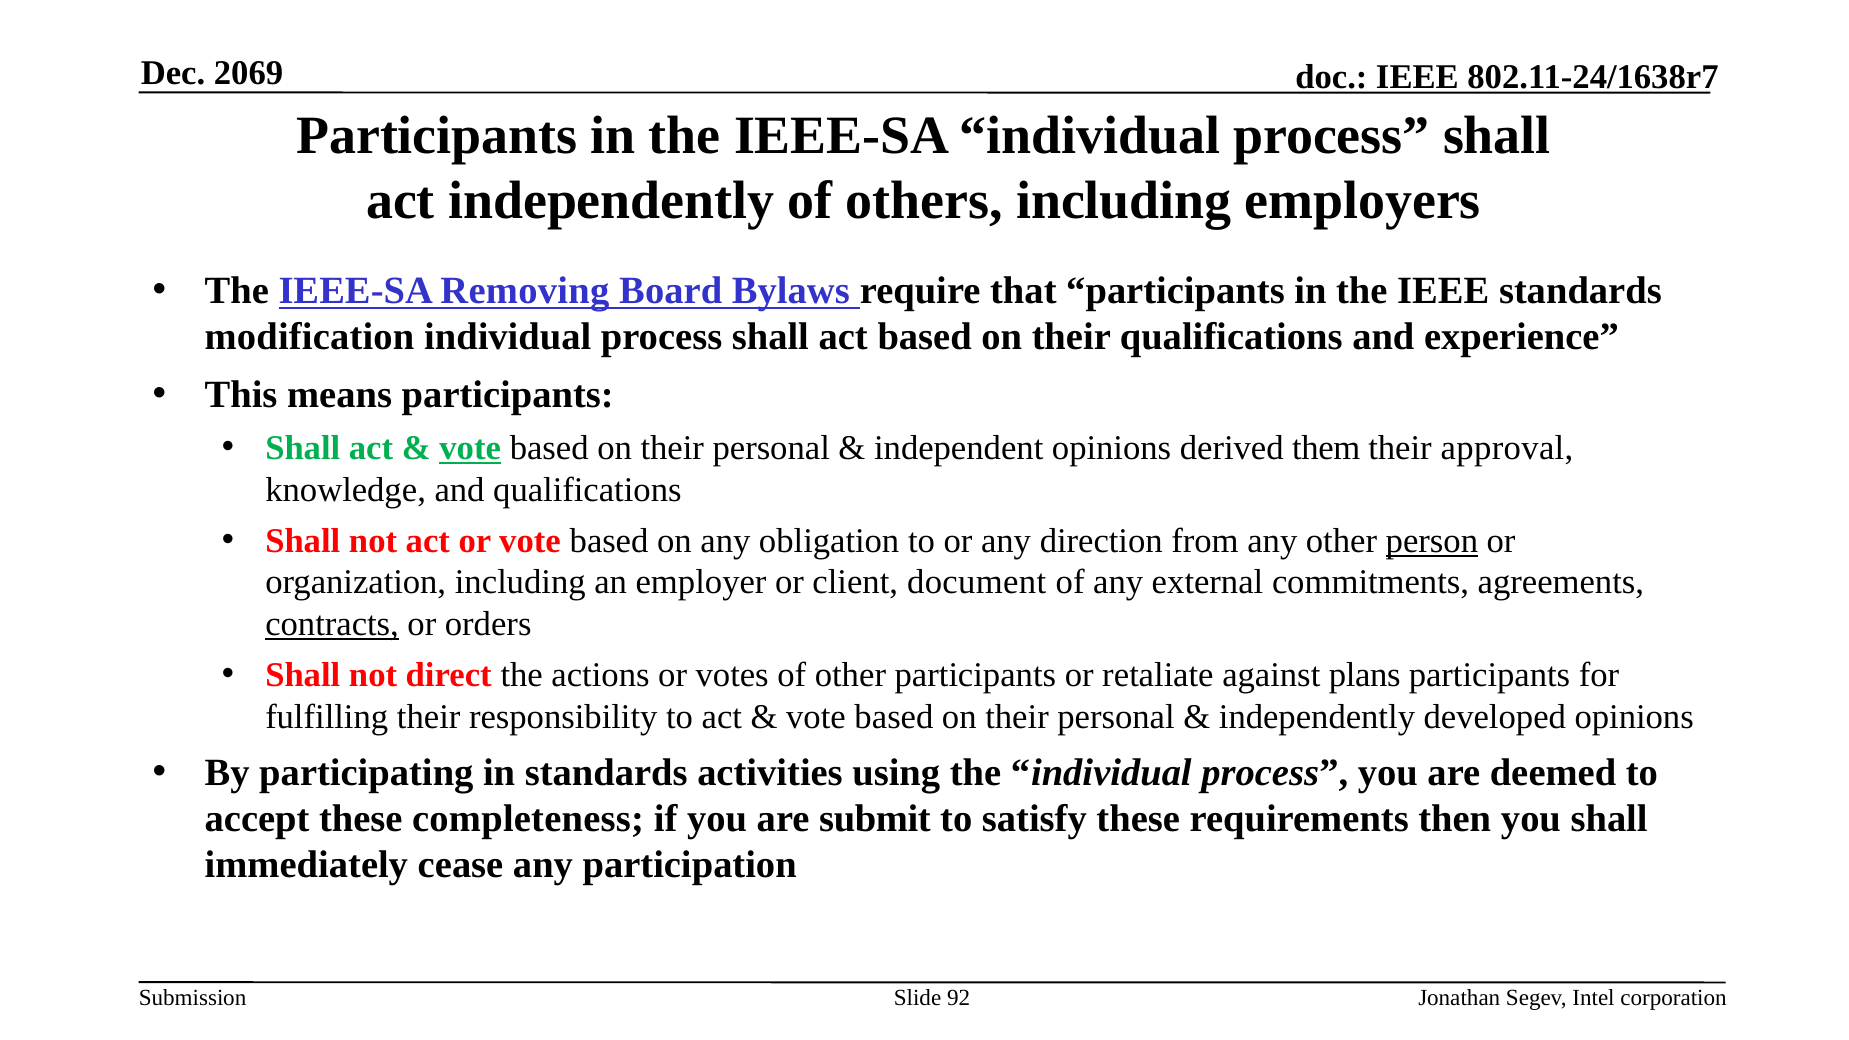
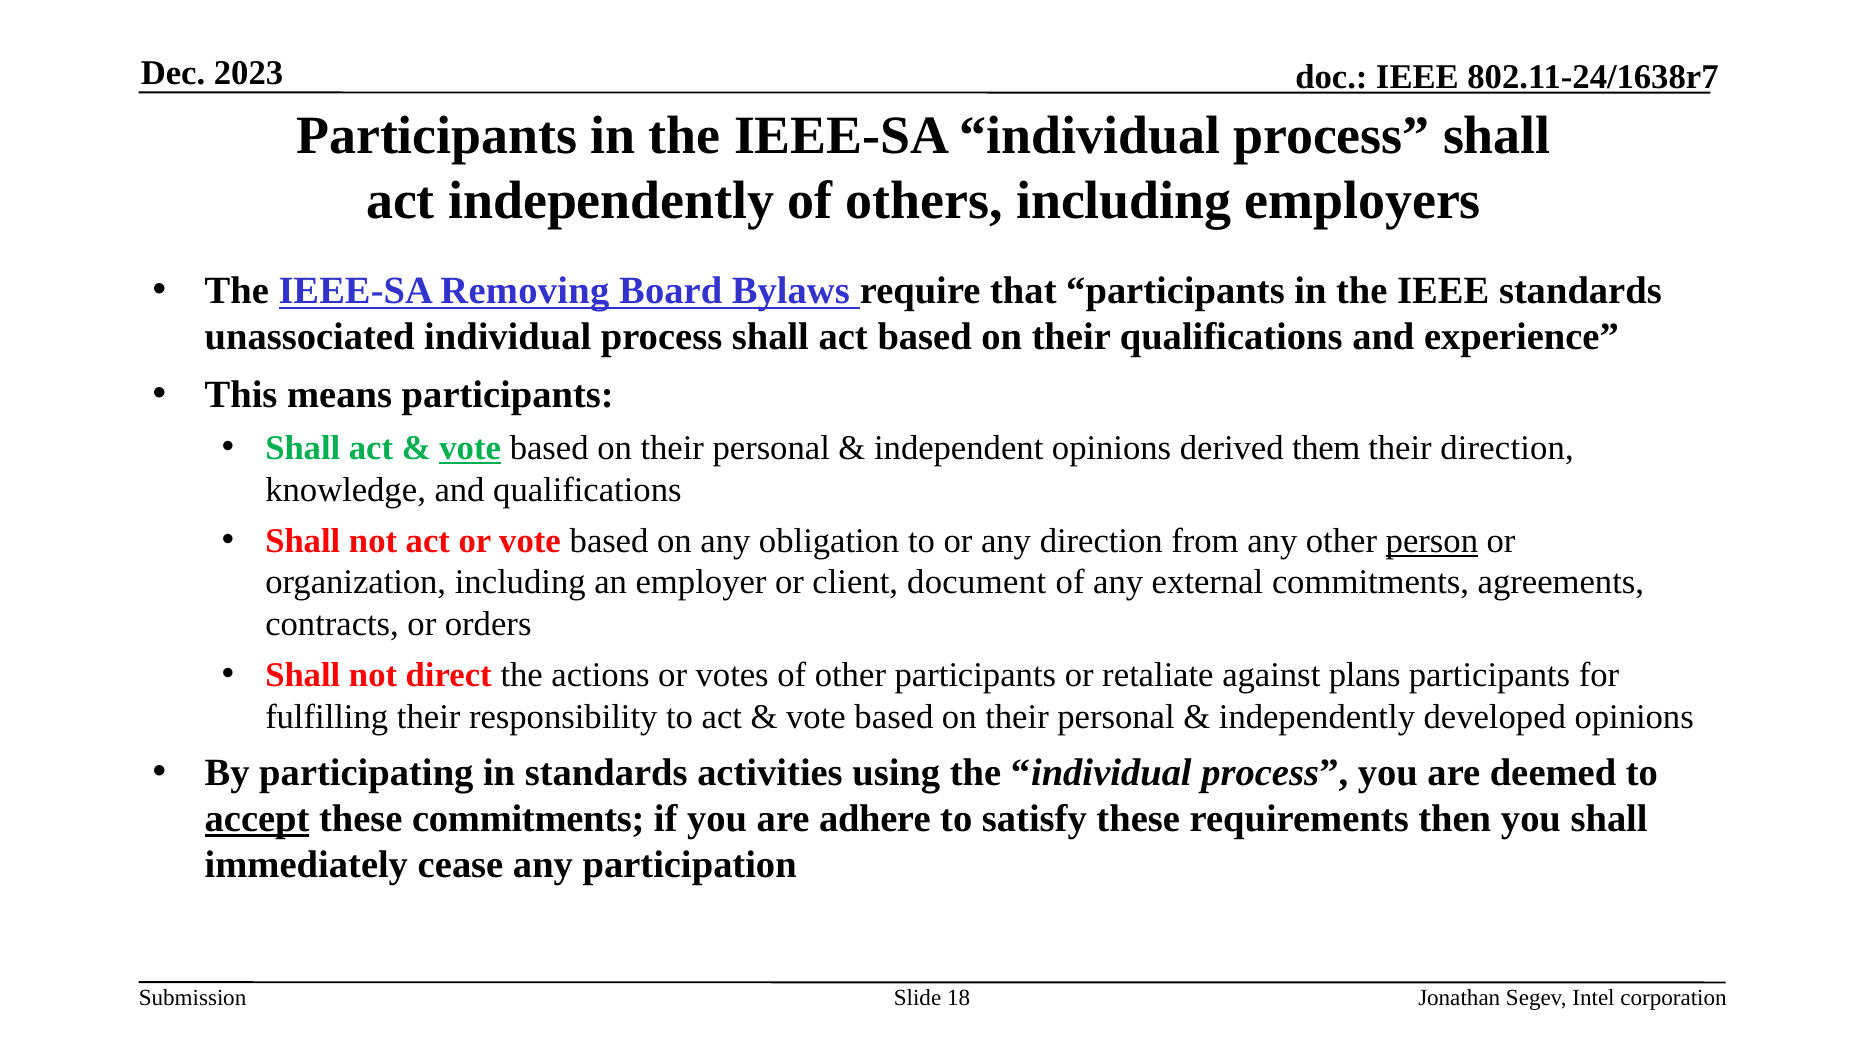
2069: 2069 -> 2023 (249, 74)
modification: modification -> unassociated (310, 337)
their approval: approval -> direction (1507, 448)
contracts underline: present -> none (332, 624)
accept underline: none -> present (257, 819)
these completeness: completeness -> commitments (528, 819)
submit: submit -> adhere (875, 819)
92: 92 -> 18 (959, 997)
